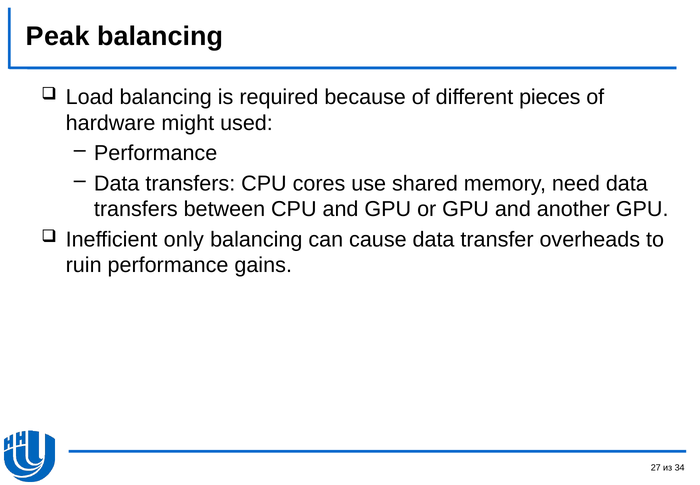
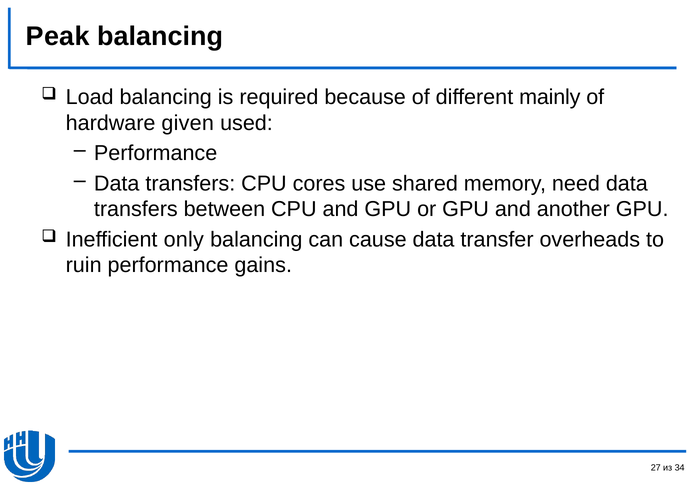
pieces: pieces -> mainly (550, 97)
might: might -> given (188, 123)
